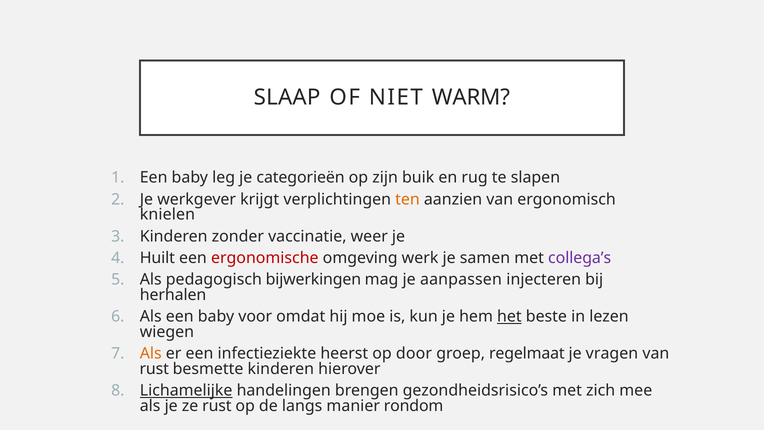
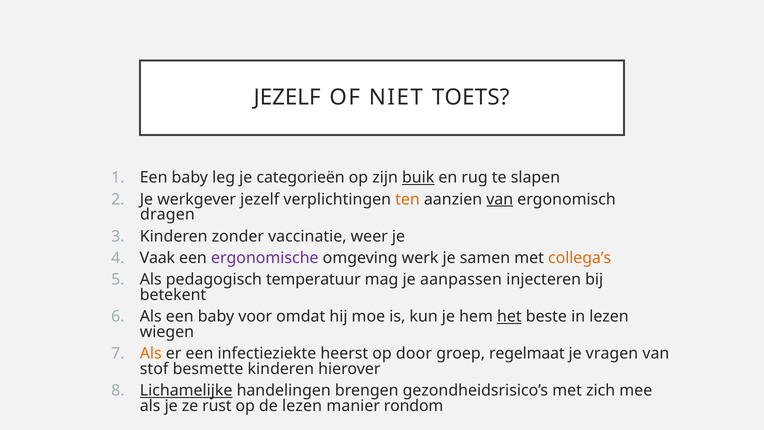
SLAAP: SLAAP -> JEZELF (287, 98)
WARM: WARM -> TOETS (471, 98)
buik underline: none -> present (418, 178)
werkgever krijgt: krijgt -> jezelf (260, 199)
van underline: none -> present (500, 199)
knielen: knielen -> dragen (167, 214)
Huilt: Huilt -> Vaak (157, 258)
ergonomische colour: red -> purple (265, 258)
collega’s colour: purple -> orange (580, 258)
bijwerkingen: bijwerkingen -> temperatuur (313, 279)
herhalen: herhalen -> betekent (173, 295)
rust: rust -> stof (154, 369)
de langs: langs -> lezen (302, 406)
